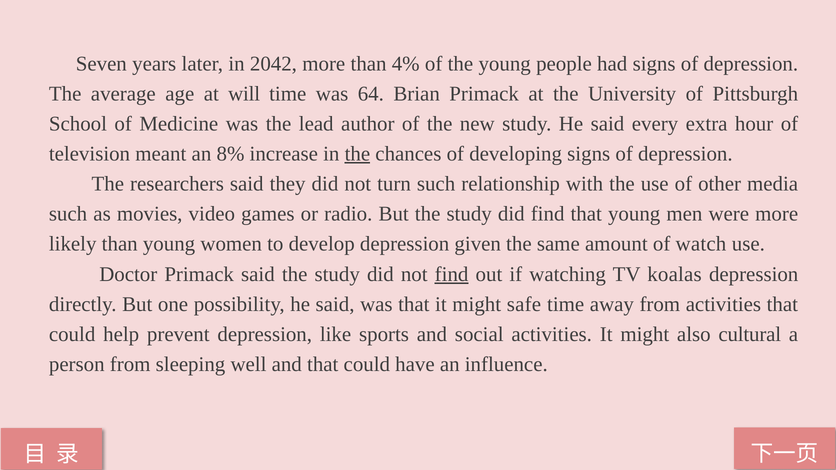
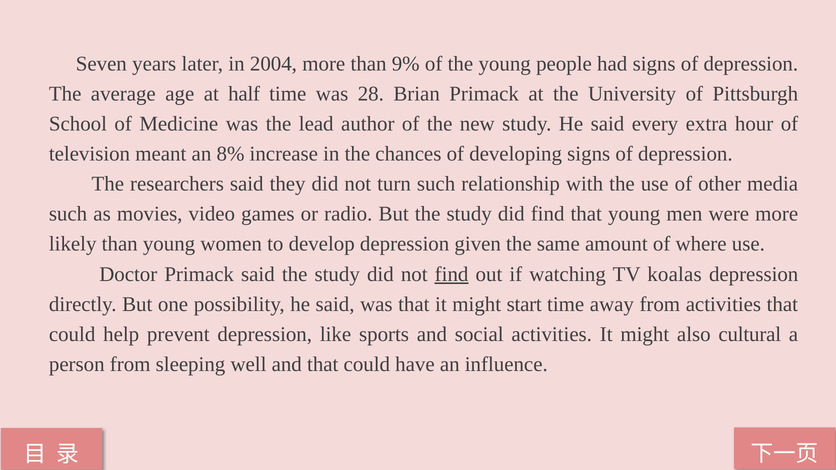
2042: 2042 -> 2004 (273, 64)
4%: 4% -> 9% (406, 64)
will: will -> half (244, 94)
64: 64 -> 28 (371, 94)
the underline: present -> none (357, 154)
watch: watch -> where (701, 244)
safe: safe -> start (524, 304)
